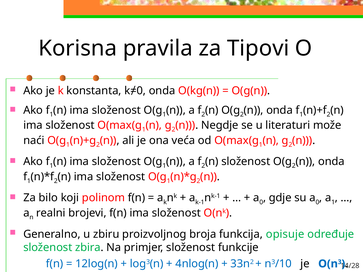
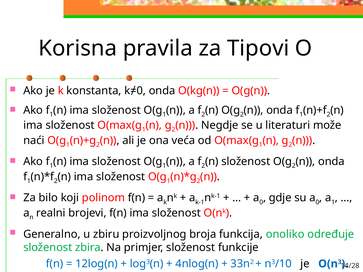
opisuje: opisuje -> onoliko (285, 234)
